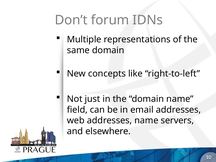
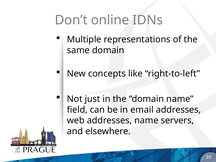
forum: forum -> online (110, 20)
